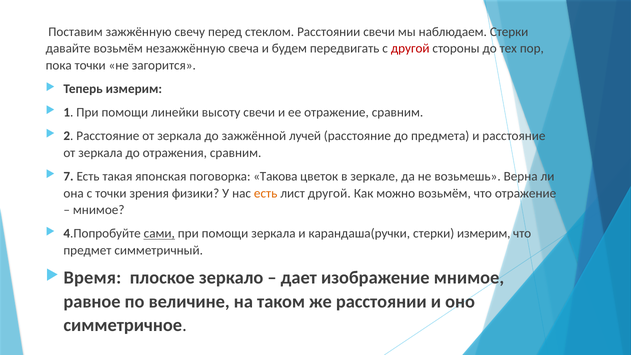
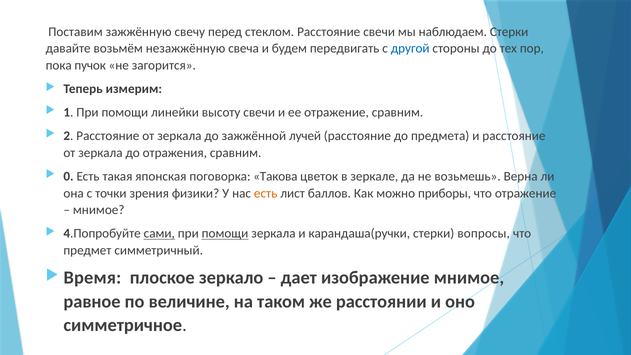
стеклом Расстоянии: Расстоянии -> Расстояние (329, 32)
другой colour: red -> blue (410, 49)
пока точки: точки -> пучок (90, 65)
7: 7 -> 0 (69, 176)
лист другой: другой -> баллов (329, 193)
можно возьмём: возьмём -> приборы (445, 193)
помощи underline: none -> present (225, 234)
стерки измерим: измерим -> вопросы (484, 234)
